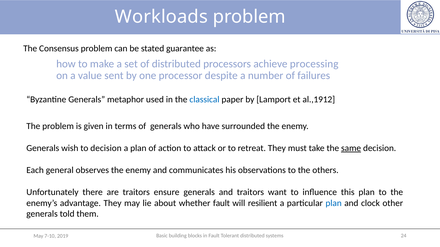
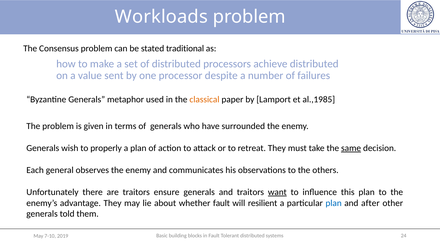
guarantee: guarantee -> traditional (185, 48)
achieve processing: processing -> distributed (314, 64)
classical colour: blue -> orange (204, 100)
al.,1912: al.,1912 -> al.,1985 (319, 100)
to decision: decision -> properly (106, 148)
want underline: none -> present (277, 192)
clock: clock -> after (370, 203)
